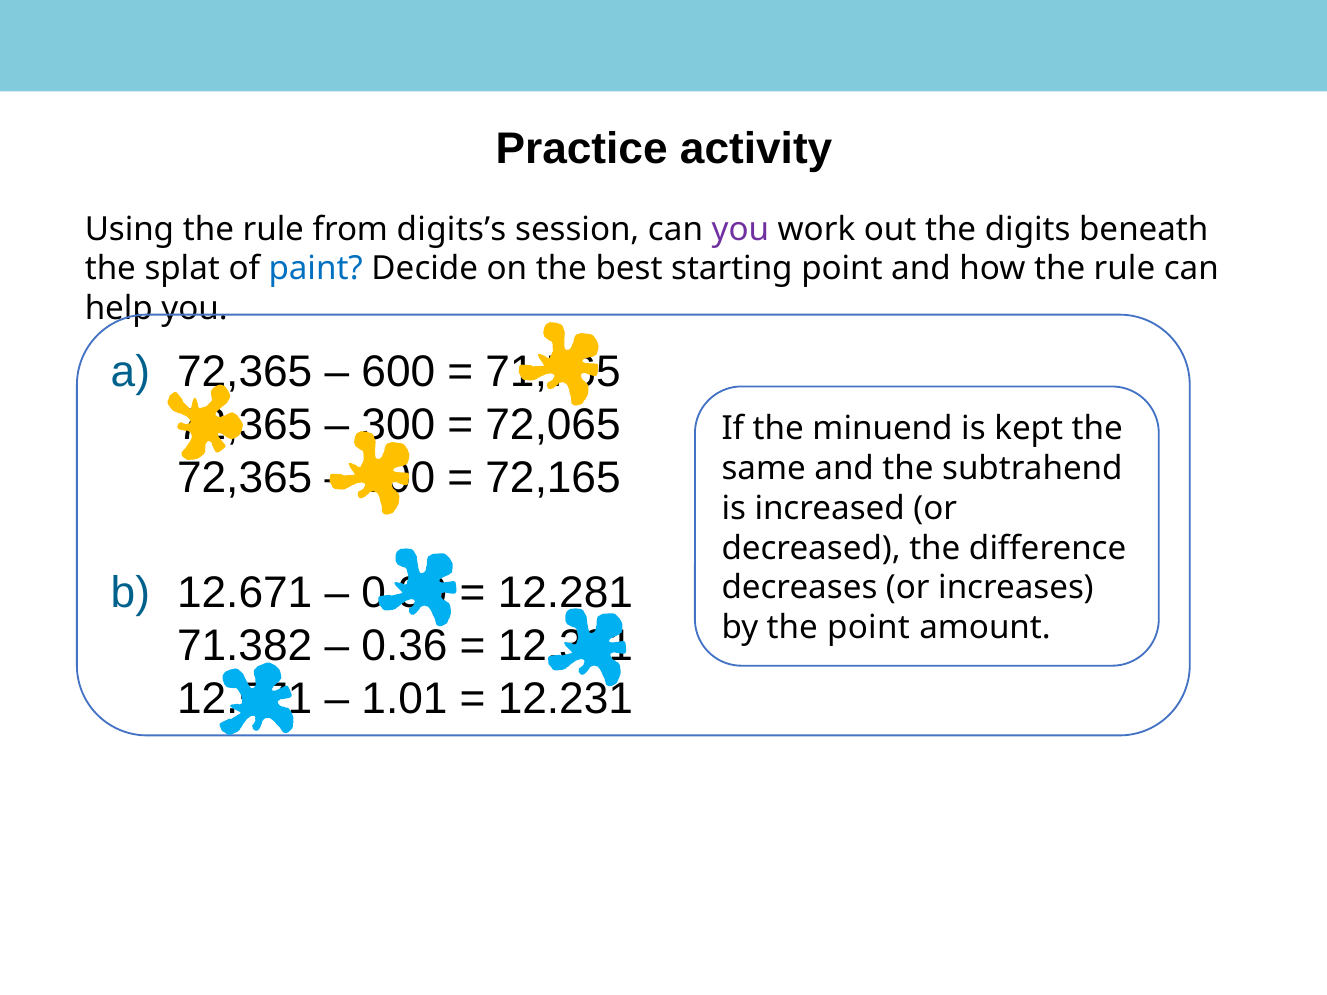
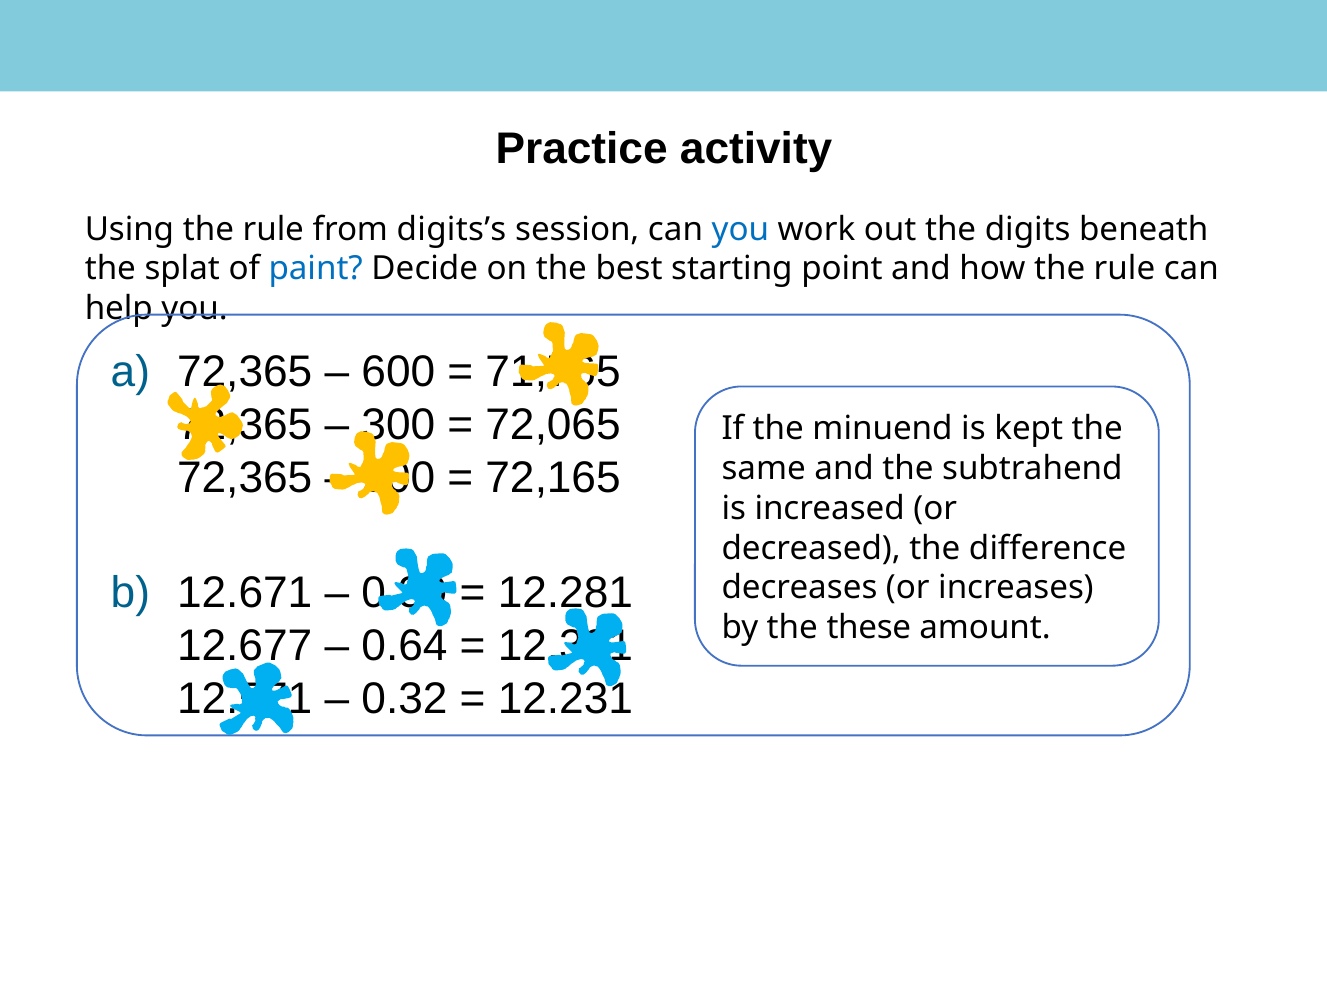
you colour: purple -> blue (740, 229)
the point: point -> these (869, 628)
71.382: 71.382 -> 12.677 (245, 646)
0.36: 0.36 -> 0.64 (404, 646)
1.01: 1.01 -> 0.32 (404, 699)
